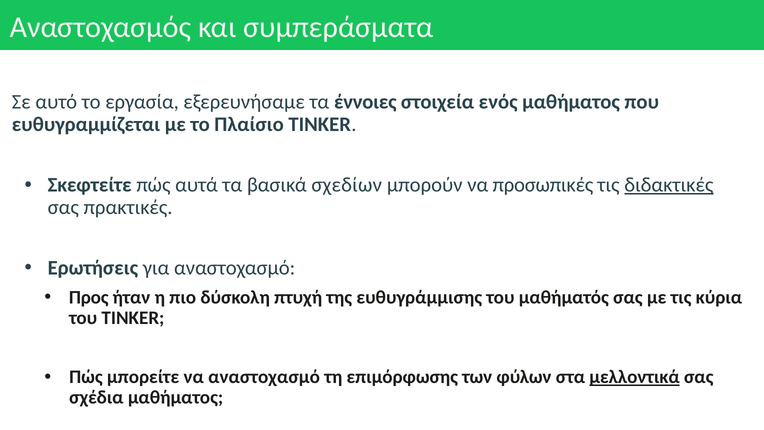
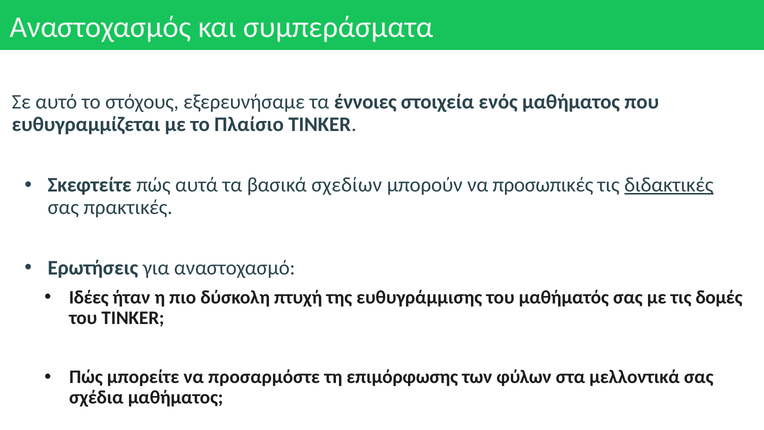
εργασία: εργασία -> στόχους (142, 102)
Προς: Προς -> Ιδέες (89, 297)
κύρια: κύρια -> δομές (719, 297)
να αναστοχασμό: αναστοχασμό -> προσαρμόστε (264, 377)
μελλοντικά underline: present -> none (635, 377)
